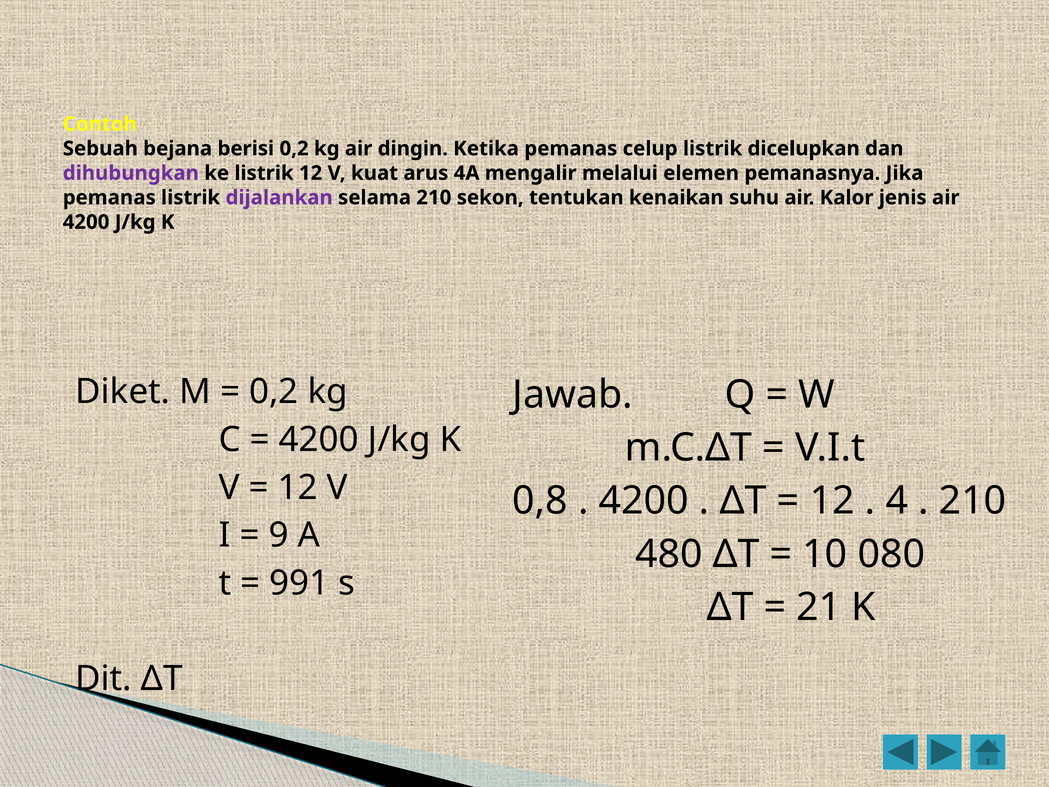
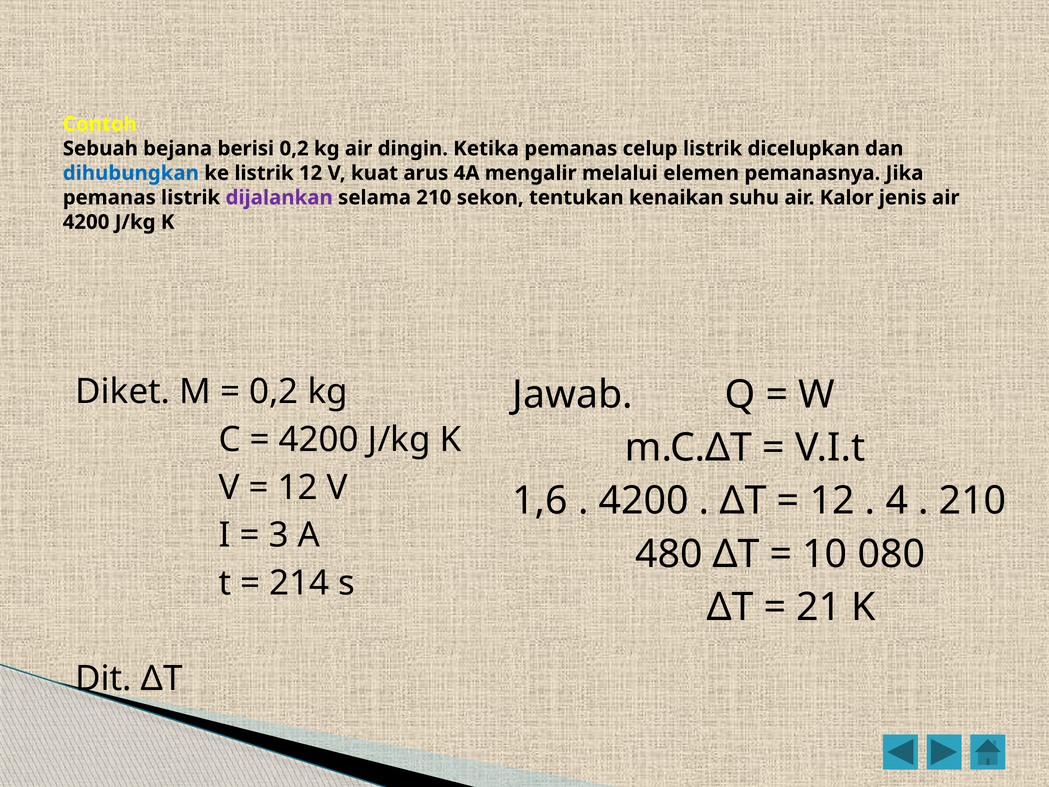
dihubungkan colour: purple -> blue (131, 173)
0,8: 0,8 -> 1,6 (540, 501)
9: 9 -> 3 (279, 535)
991: 991 -> 214 (299, 583)
